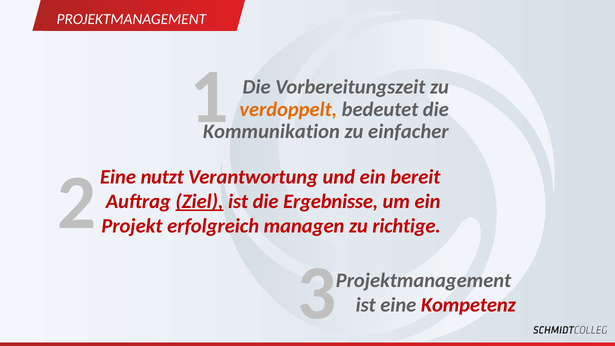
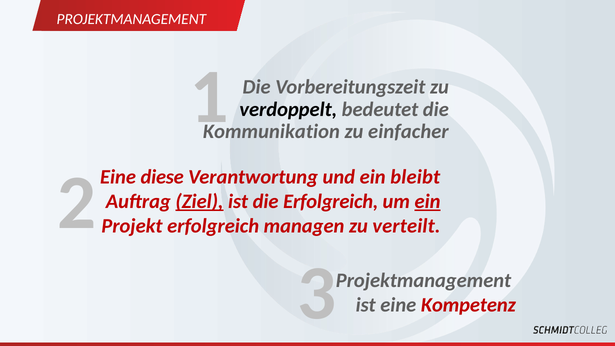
verdoppelt colour: orange -> black (288, 109)
nutzt: nutzt -> diese (162, 177)
bereit: bereit -> bleibt (415, 177)
die Ergebnisse: Ergebnisse -> Erfolgreich (331, 201)
ein underline: none -> present (428, 201)
richtige: richtige -> verteilt (406, 226)
